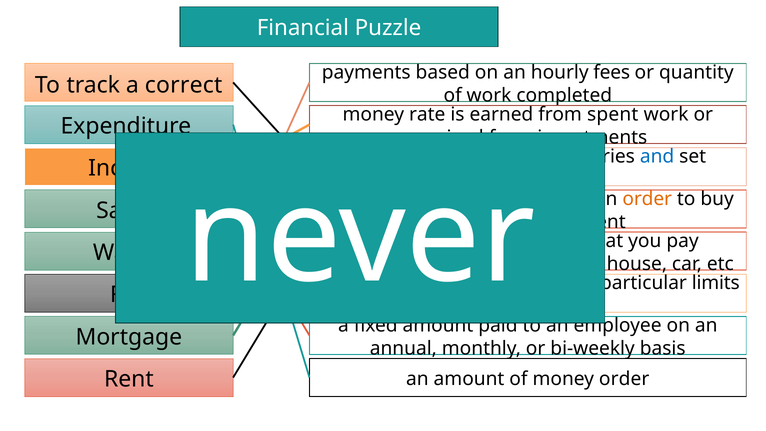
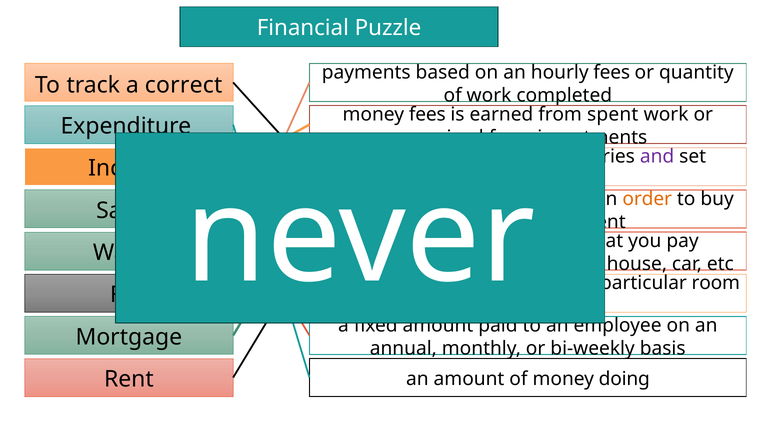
money rate: rate -> fees (427, 114)
and colour: blue -> purple (657, 157)
particular limits: limits -> room (716, 283)
money order: order -> doing (624, 379)
